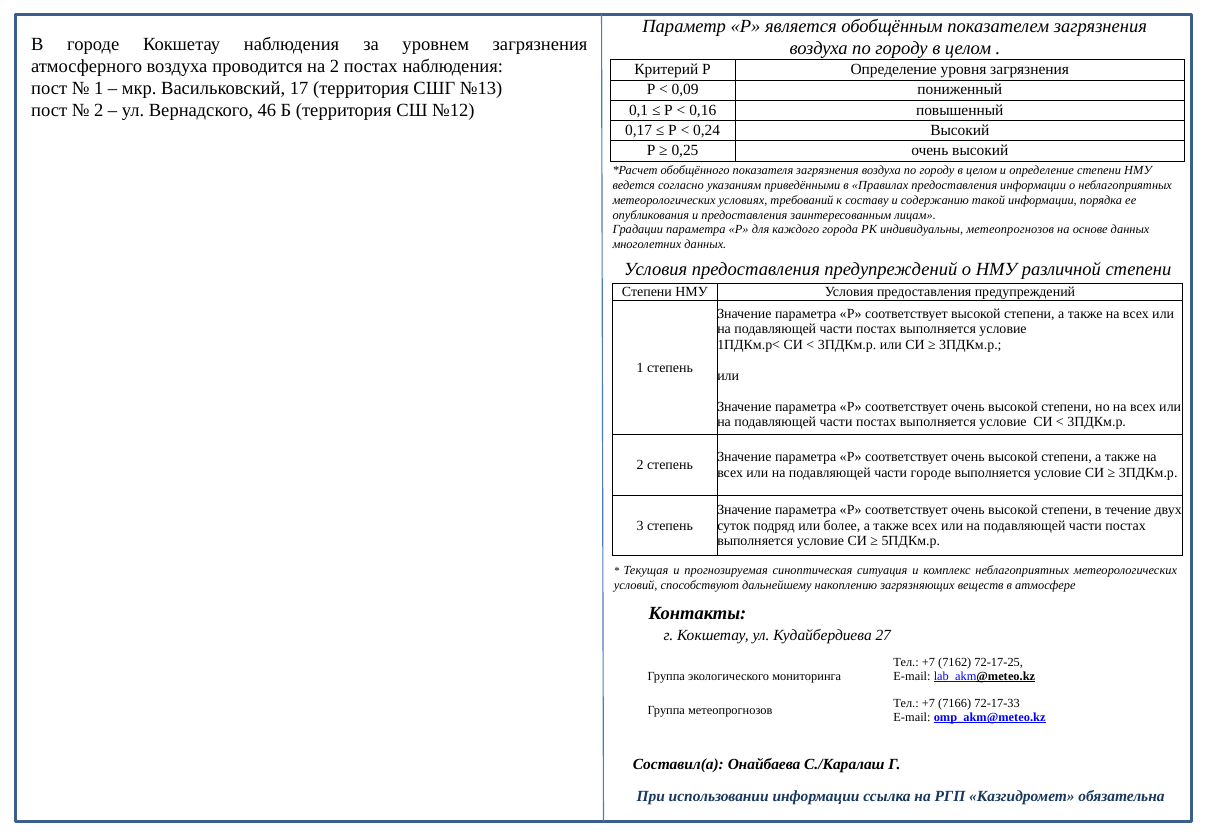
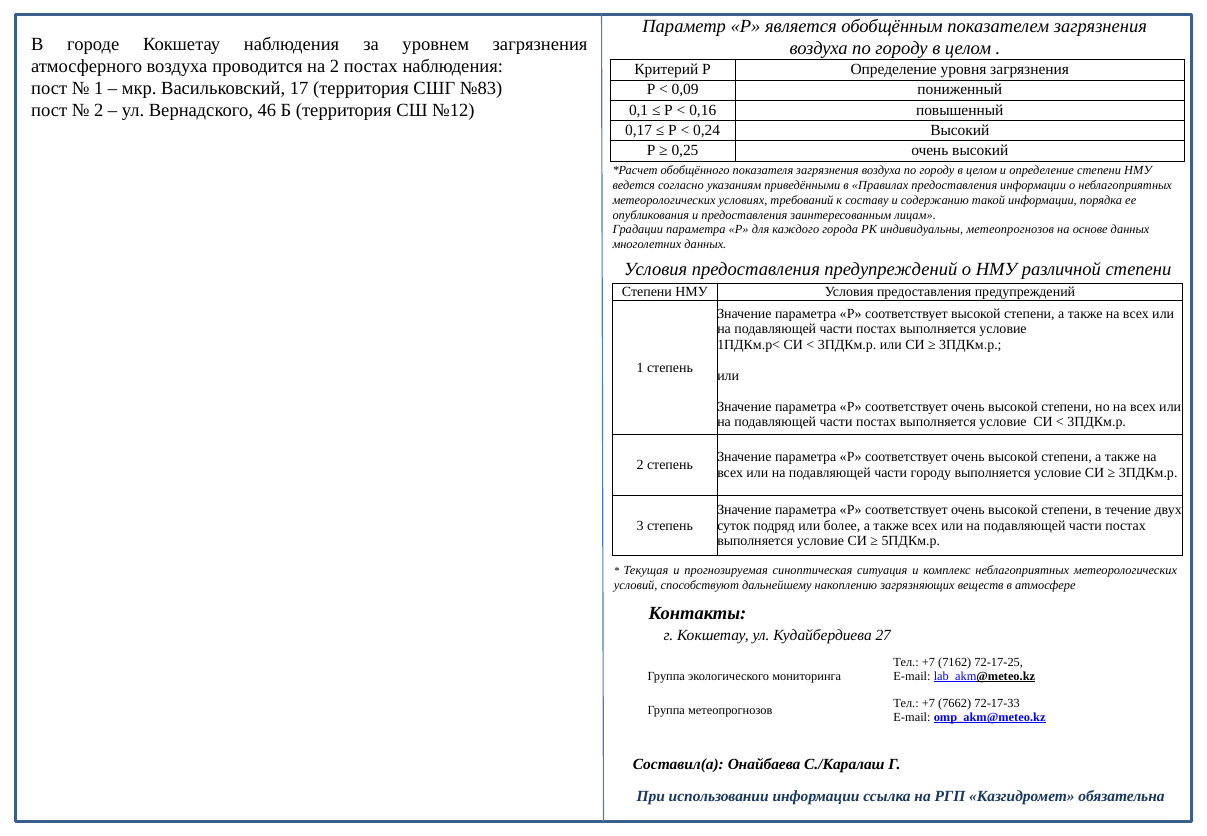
№13: №13 -> №83 (481, 89)
части городе: городе -> городу (931, 473)
7166: 7166 -> 7662 (955, 703)
